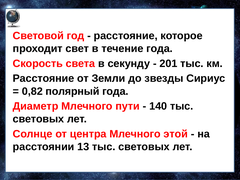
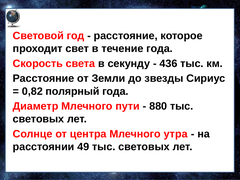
201: 201 -> 436 (168, 64)
140: 140 -> 880 (158, 106)
этой: этой -> утра (176, 134)
13: 13 -> 49 (83, 147)
